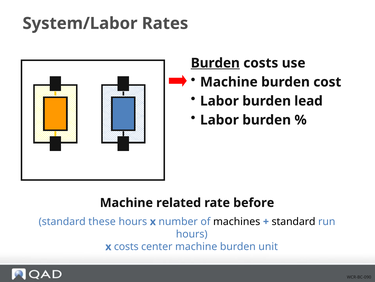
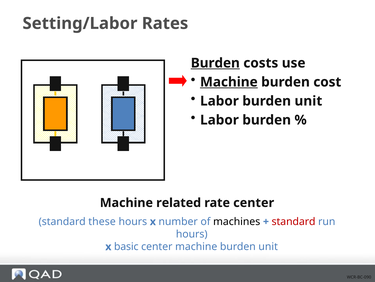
System/Labor: System/Labor -> Setting/Labor (80, 23)
Machine underline: none -> present (229, 82)
Labor burden lead: lead -> unit (308, 101)
rate before: before -> center (254, 202)
standard colour: black -> red (294, 221)
x costs: costs -> basic (126, 246)
